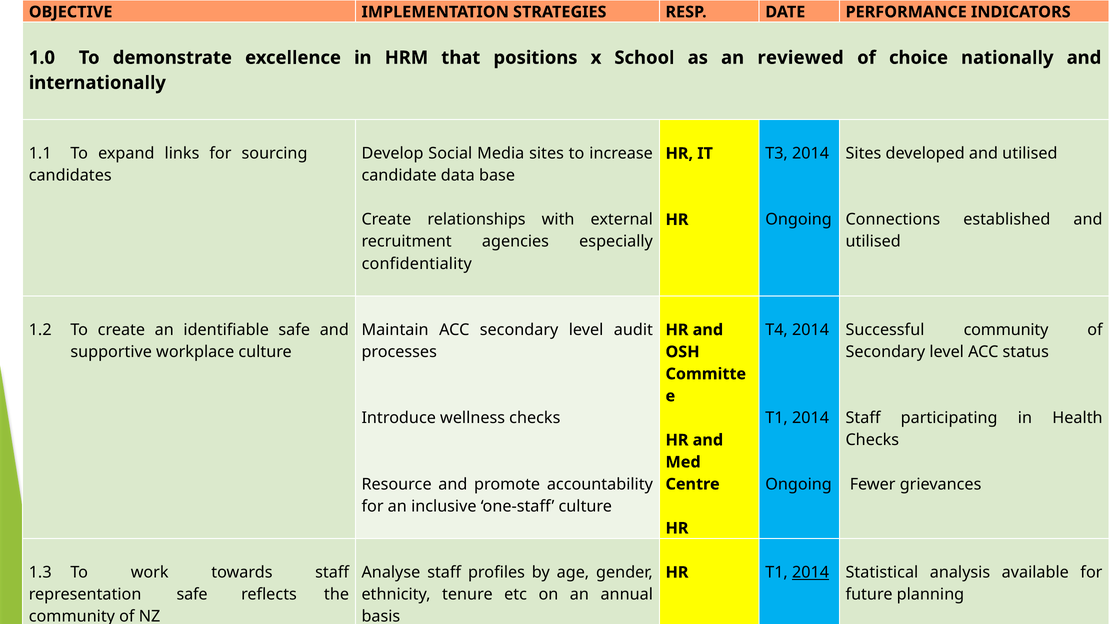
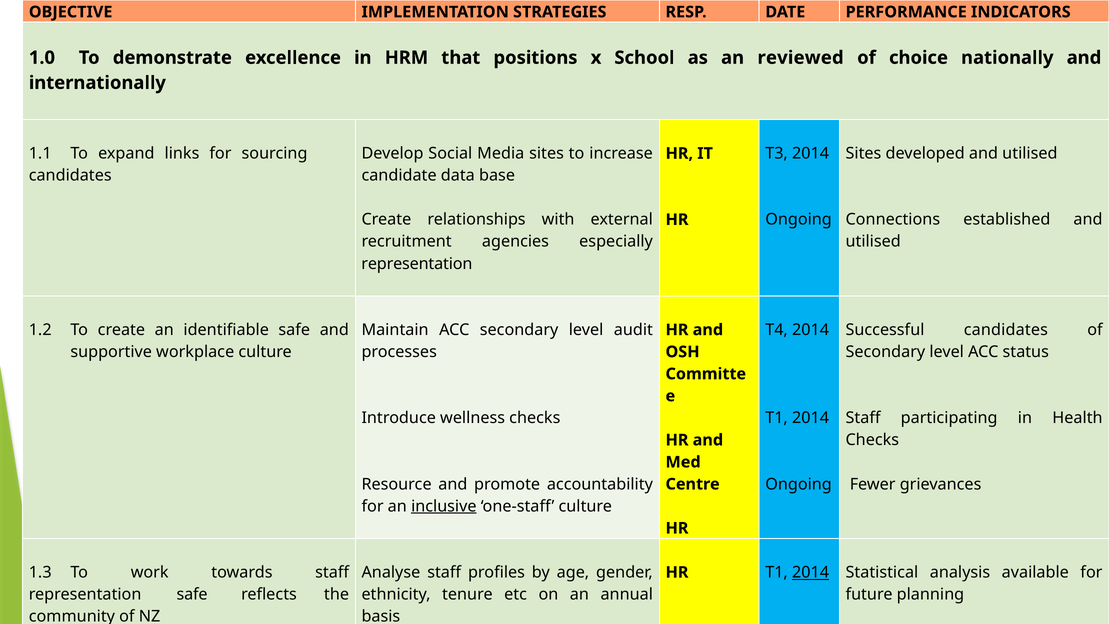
confidentiality: confidentiality -> representation (417, 264)
Successful community: community -> candidates (1006, 330)
inclusive underline: none -> present (444, 506)
